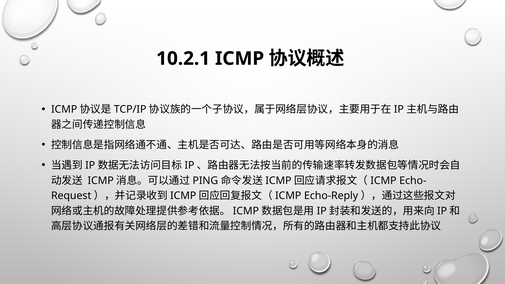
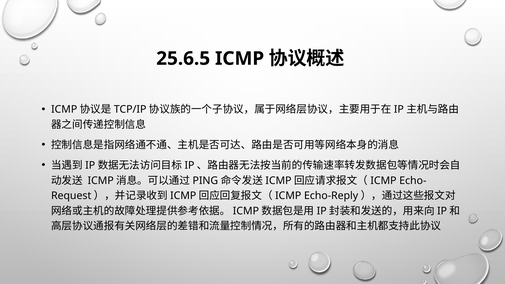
10.2.1: 10.2.1 -> 25.6.5 (183, 59)
